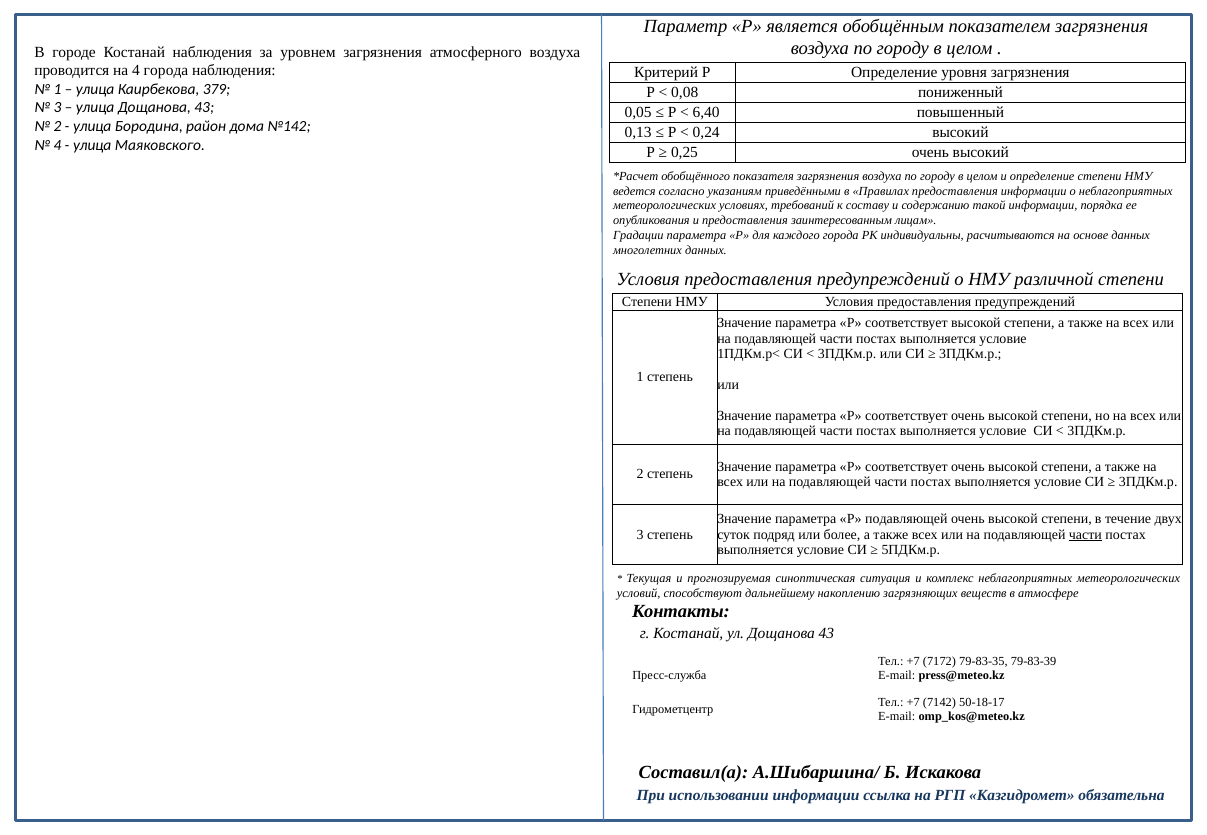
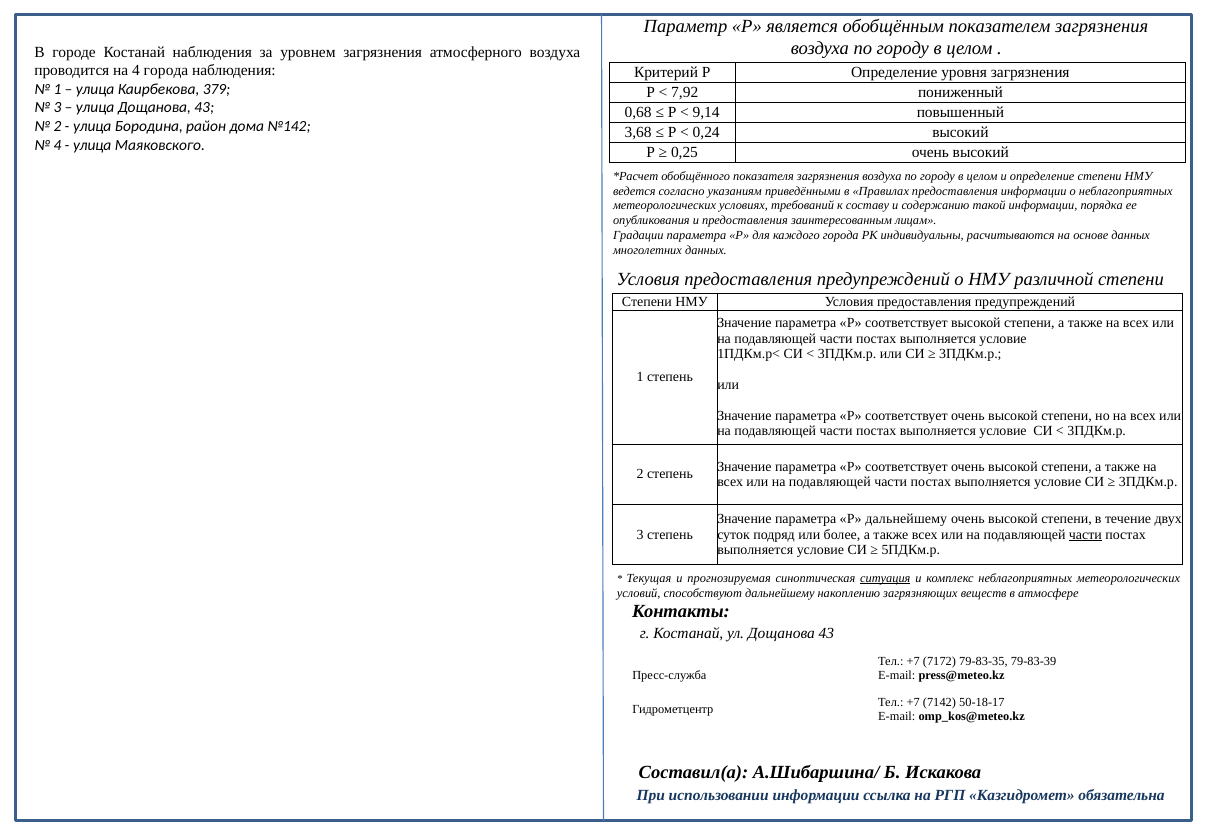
0,08: 0,08 -> 7,92 (685, 92)
0,05: 0,05 -> 0,68 (638, 112)
6,40: 6,40 -> 9,14 (706, 112)
0,13: 0,13 -> 3,68 (638, 132)
Р подавляющей: подавляющей -> дальнейшему (906, 519)
ситуация underline: none -> present (885, 579)
